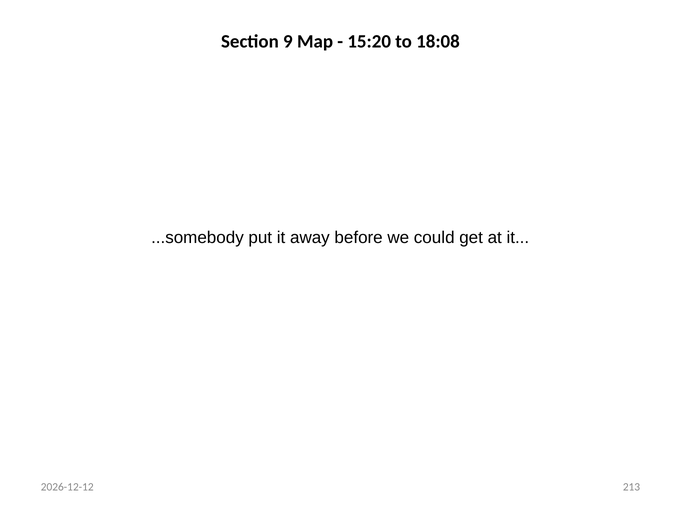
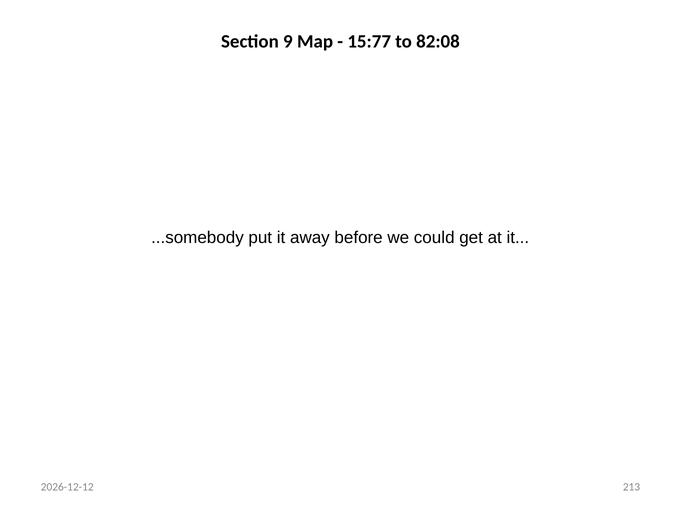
15:20: 15:20 -> 15:77 (369, 41)
18:08: 18:08 -> 82:08 (438, 41)
